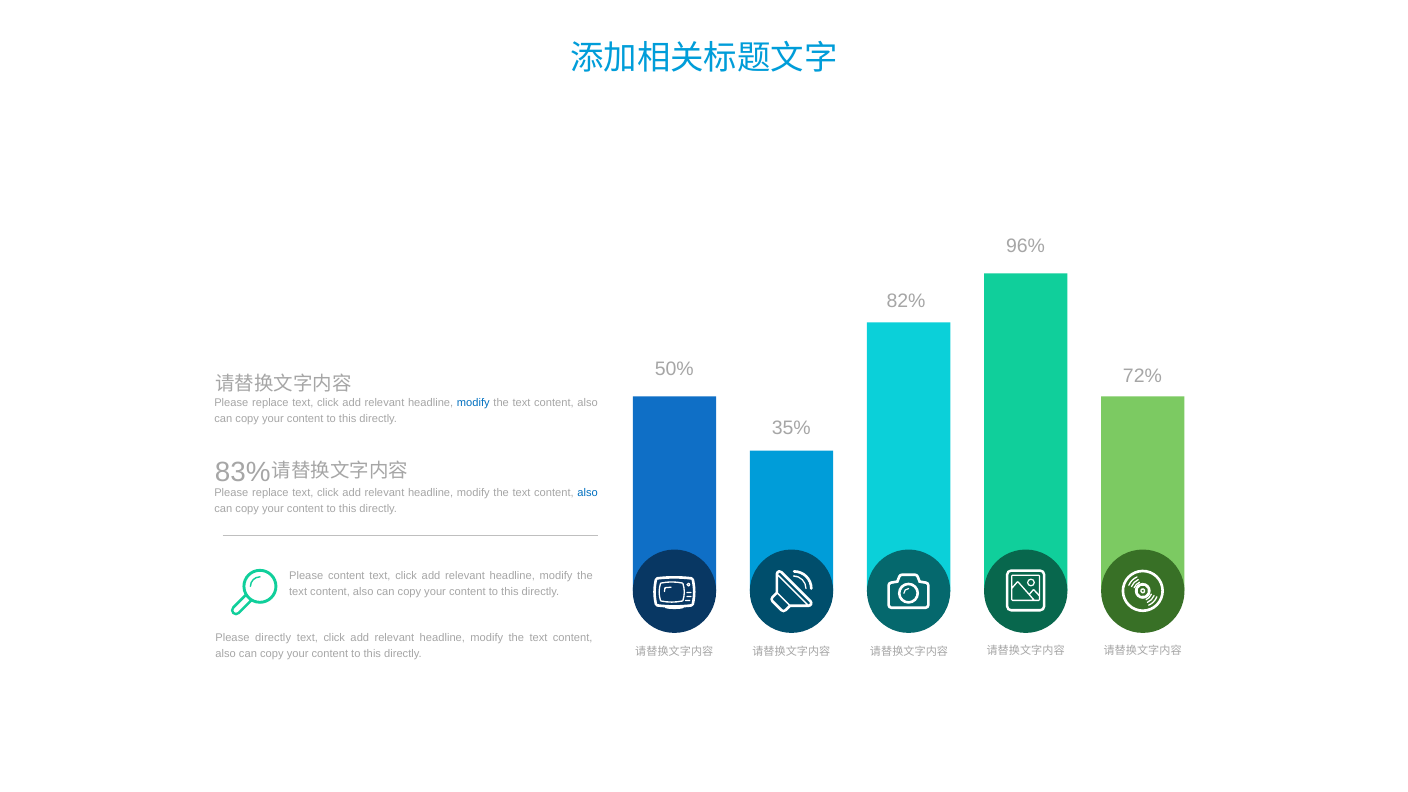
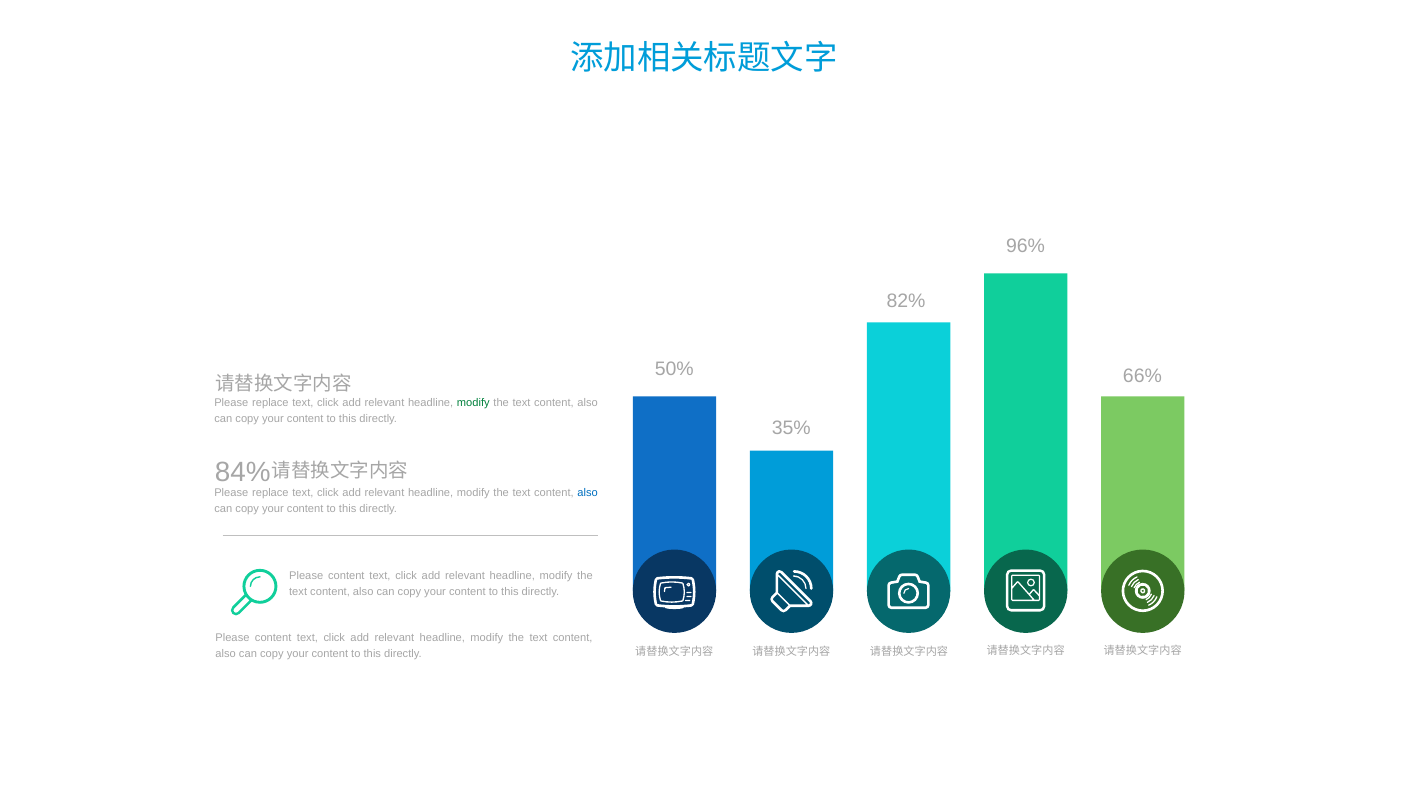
72%: 72% -> 66% (1142, 376)
modify colour: blue -> green (473, 403)
83%: 83% -> 84% (243, 472)
directly: directly -> content (273, 638)
